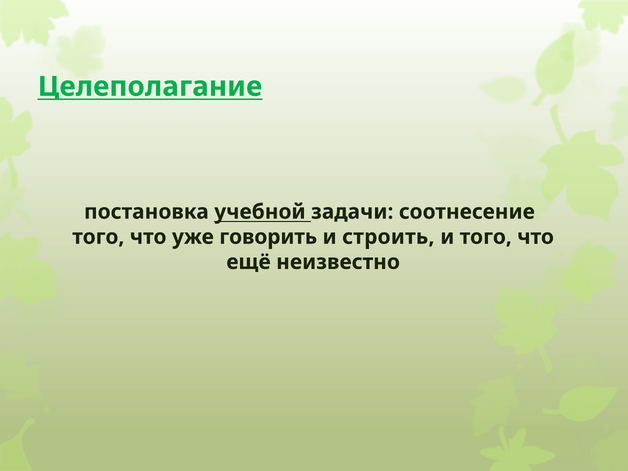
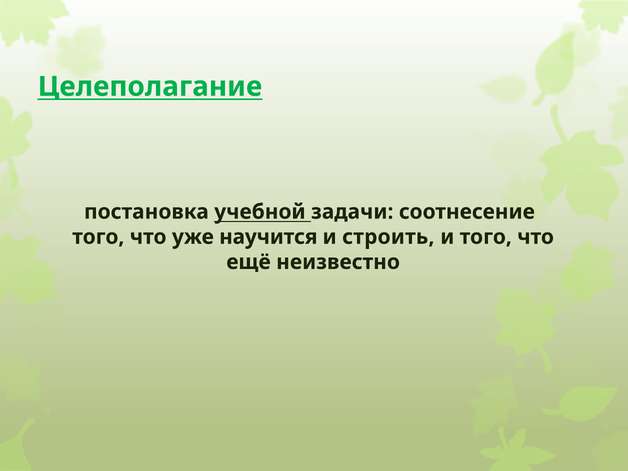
говорить: говорить -> научится (268, 237)
